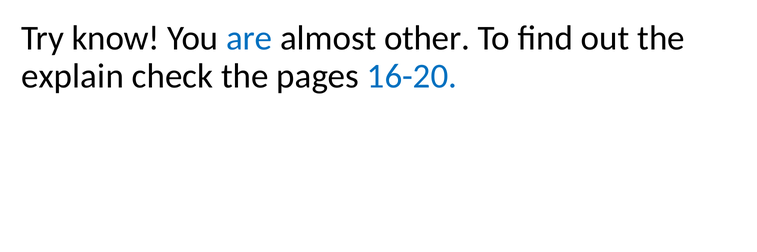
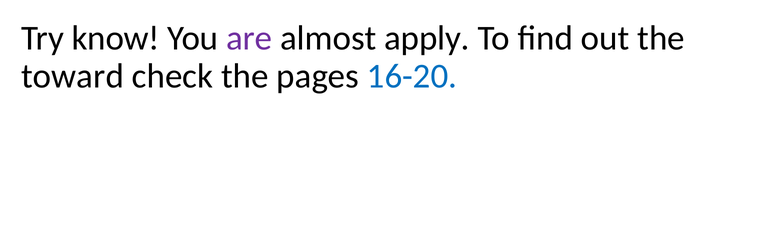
are colour: blue -> purple (249, 38)
other: other -> apply (427, 38)
explain: explain -> toward (73, 76)
